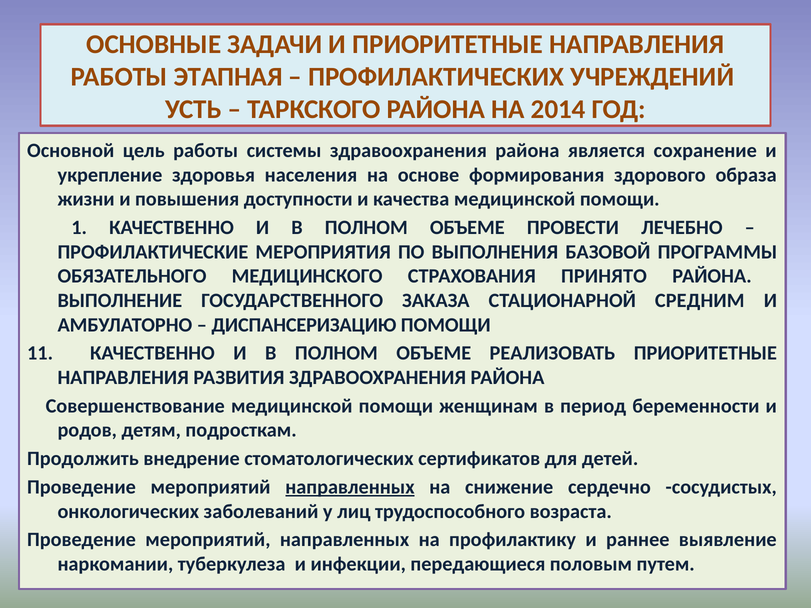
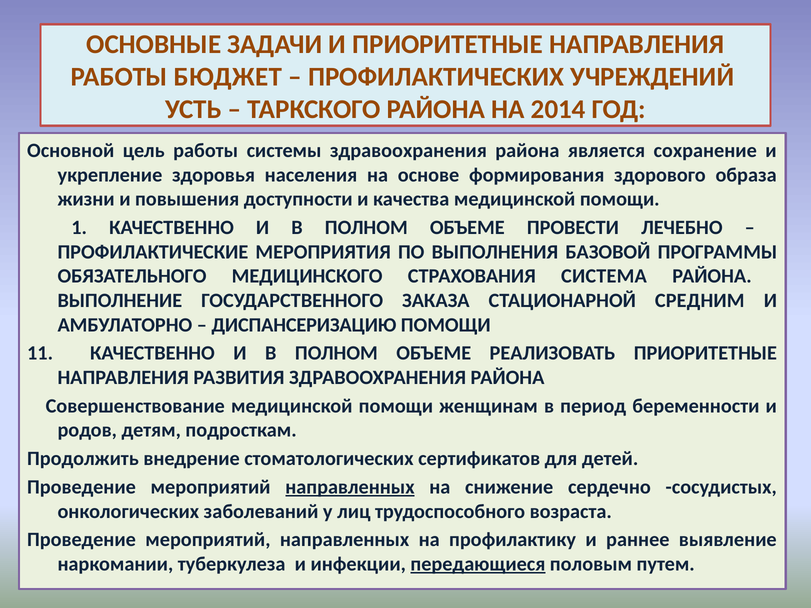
ЭТАПНАЯ: ЭТАПНАЯ -> БЮДЖЕТ (228, 77)
ПРИНЯТО: ПРИНЯТО -> СИСТЕМА (604, 276)
передающиеся underline: none -> present (478, 564)
